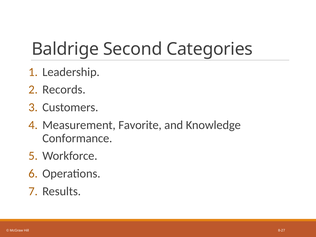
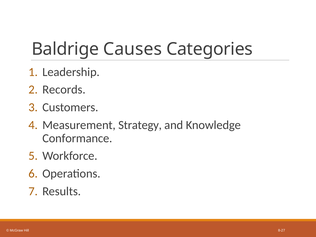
Second: Second -> Causes (133, 49)
Favorite: Favorite -> Strategy (140, 125)
